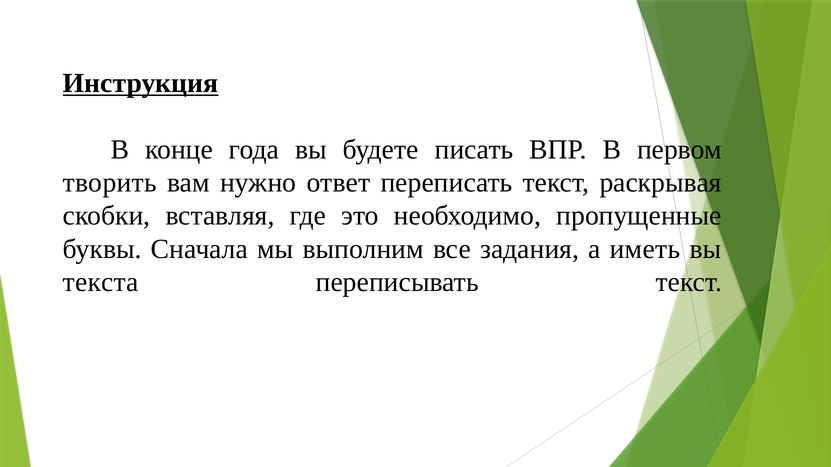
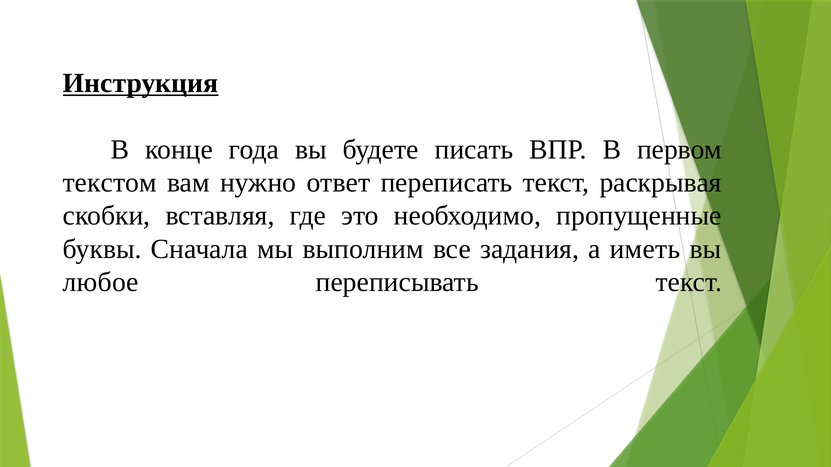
творить: творить -> текстом (110, 183)
текста: текста -> любое (101, 283)
